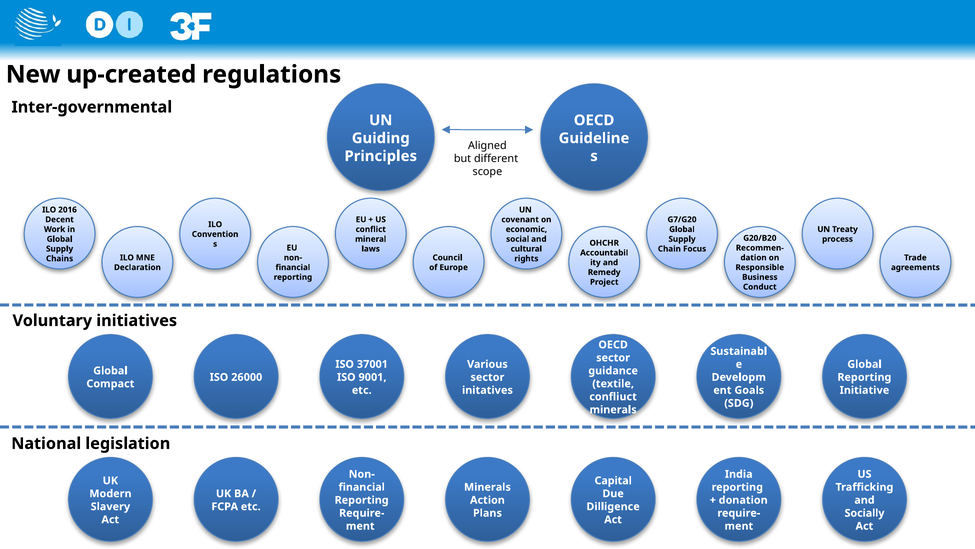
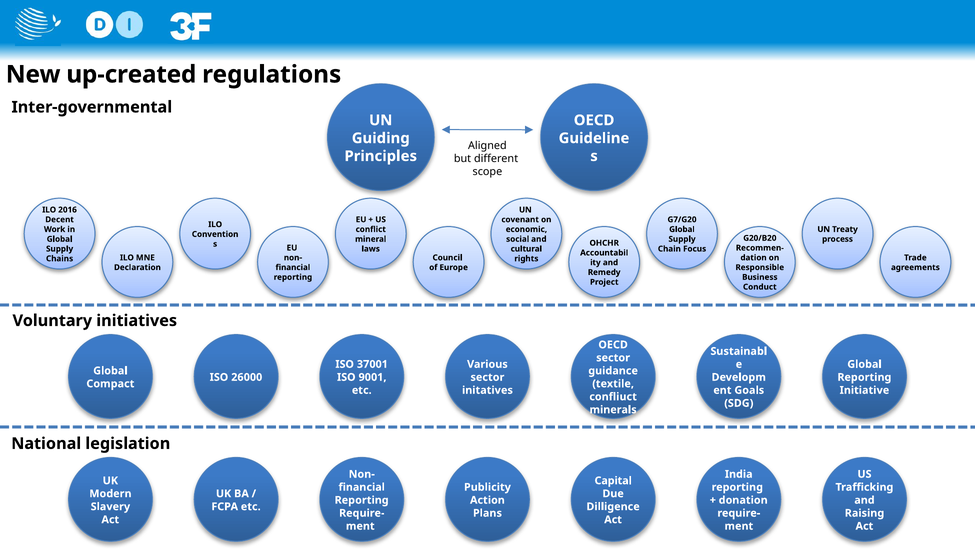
Minerals: Minerals -> Publicity (487, 487)
Socially: Socially -> Raising (864, 513)
